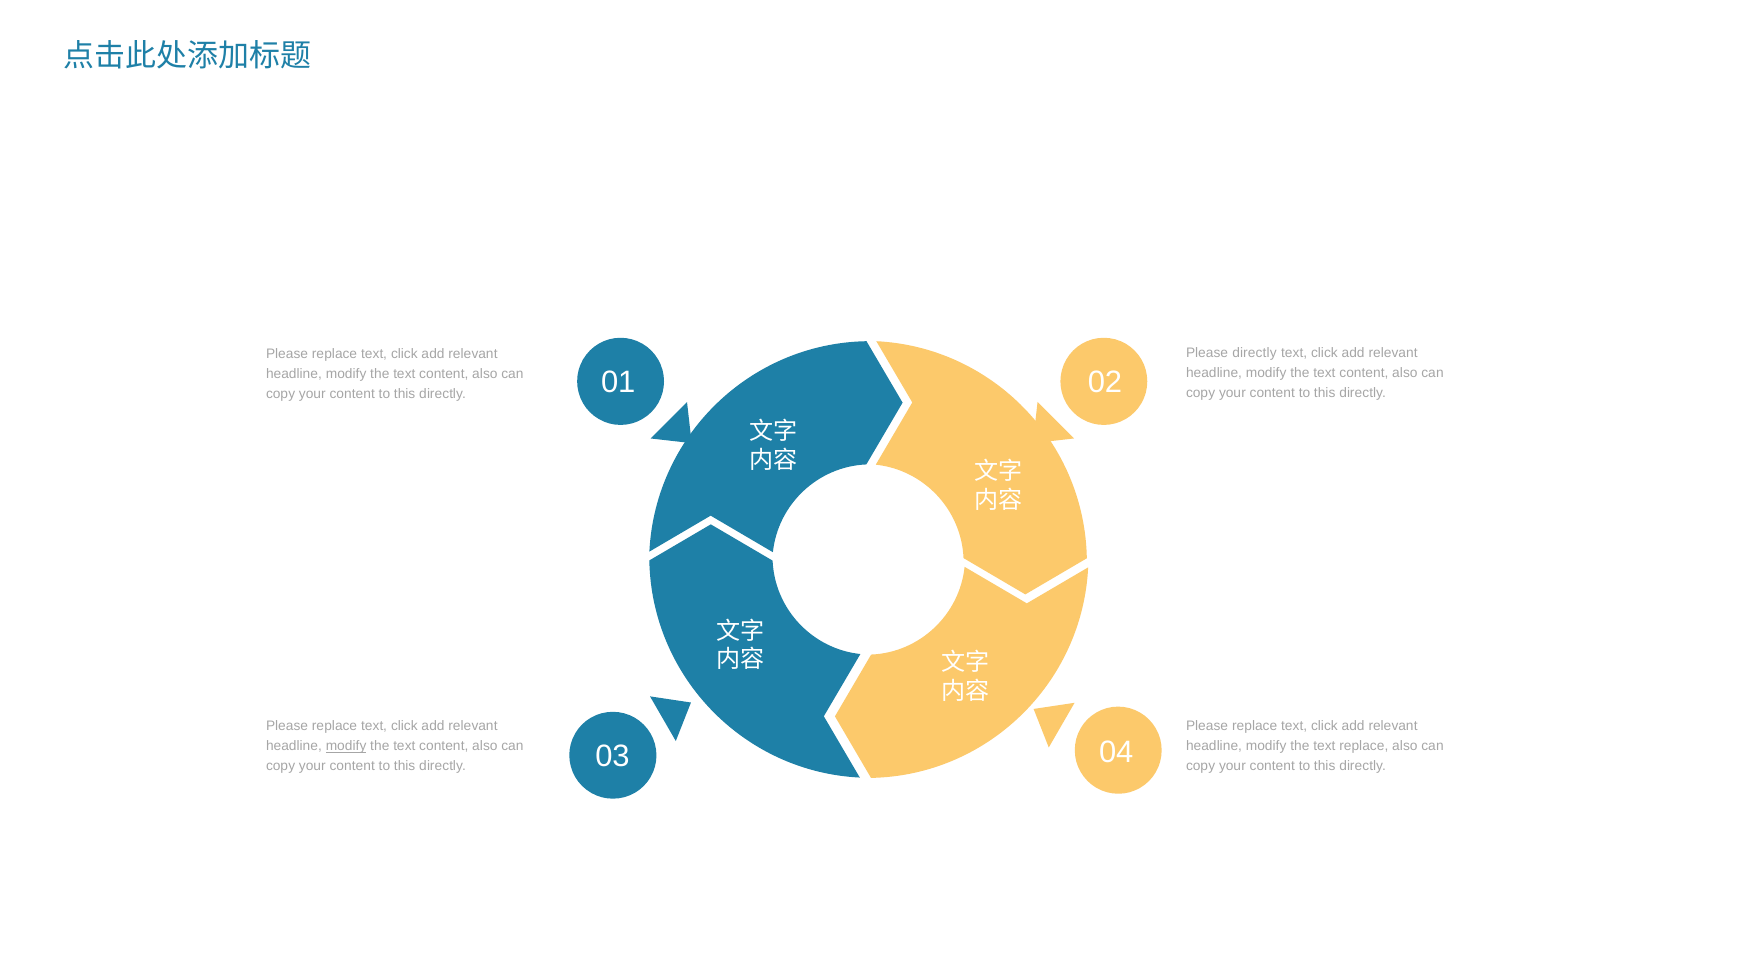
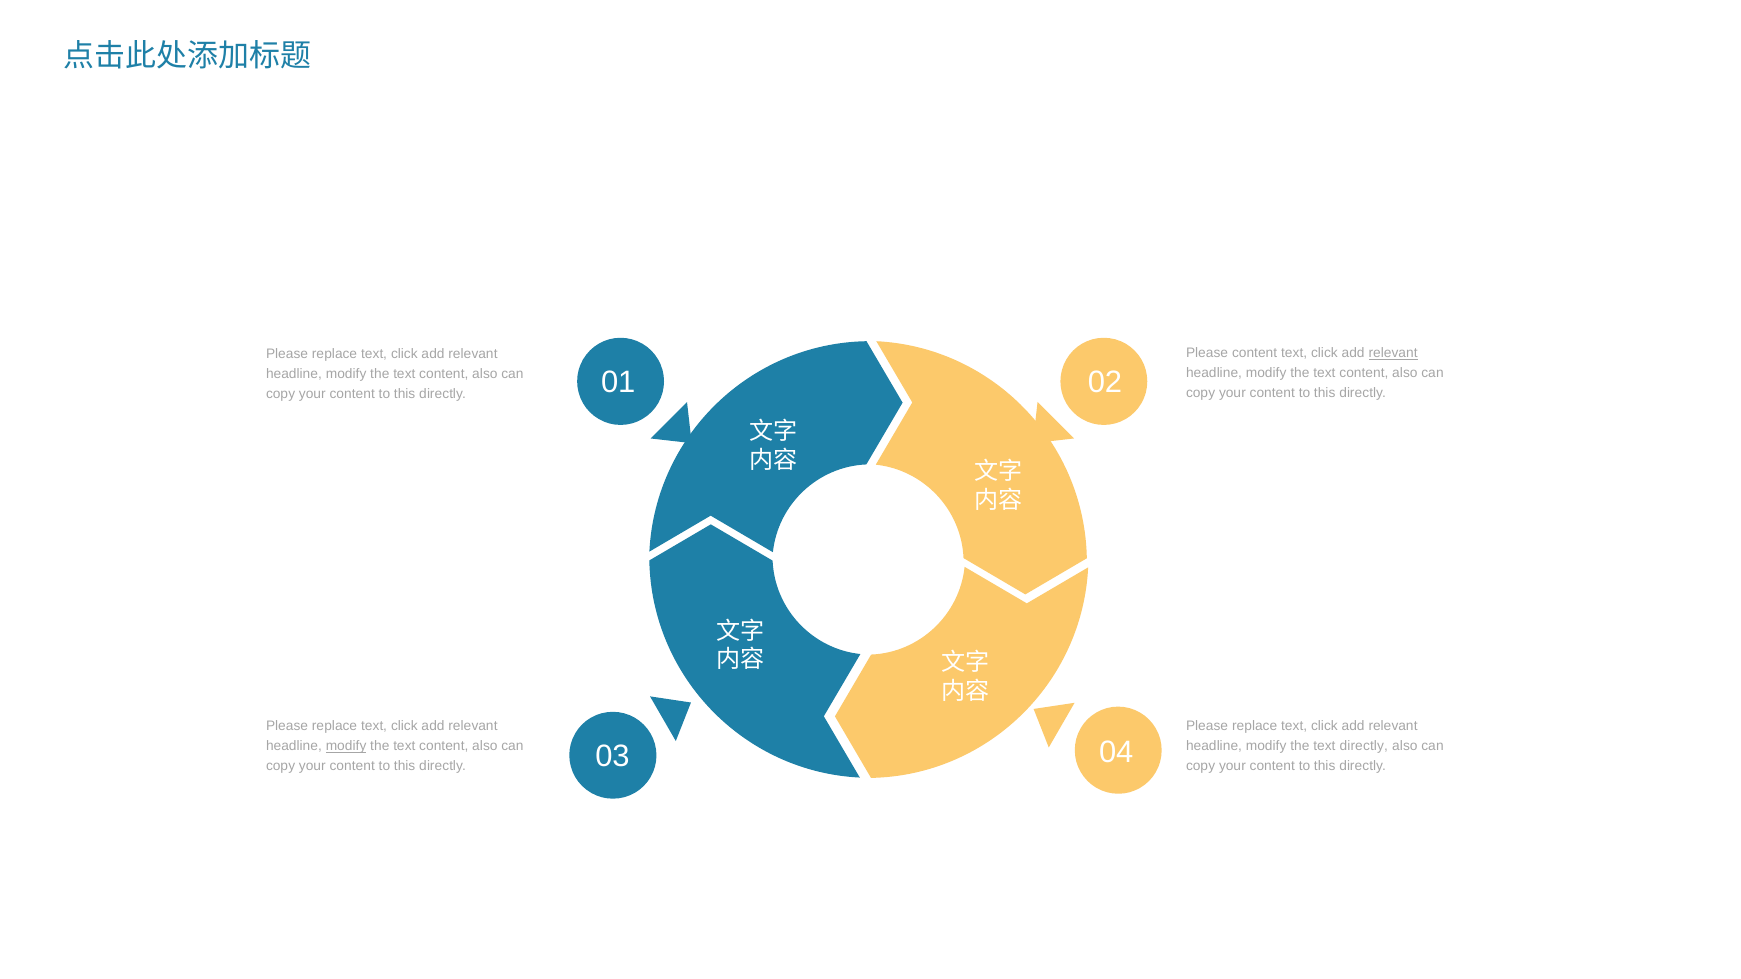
Please directly: directly -> content (1255, 354)
relevant underline: none -> present (1393, 354)
text replace: replace -> directly (1364, 746)
